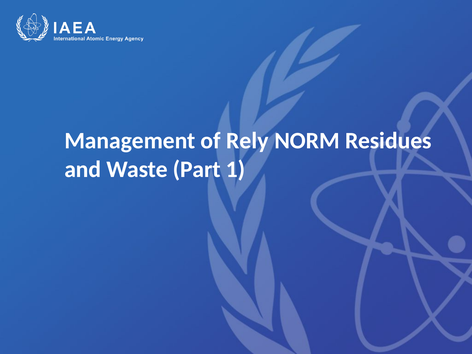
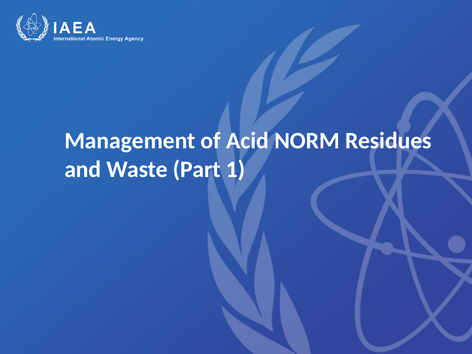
Rely: Rely -> Acid (248, 141)
